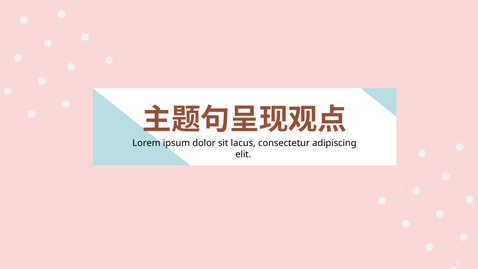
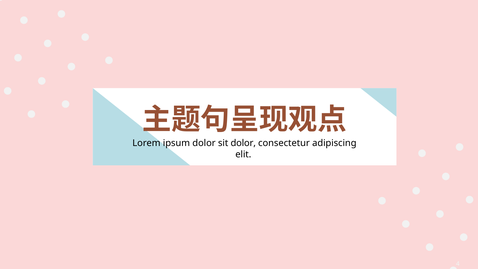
sit lacus: lacus -> dolor (243, 143)
